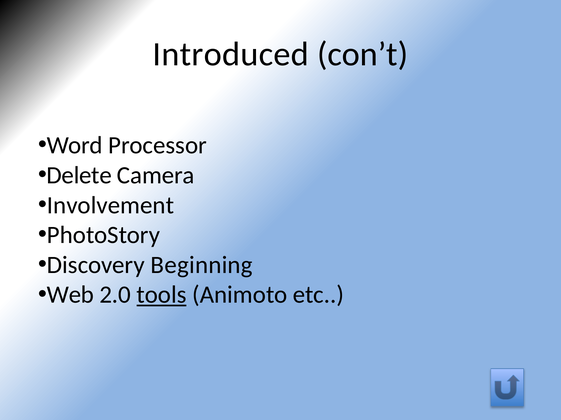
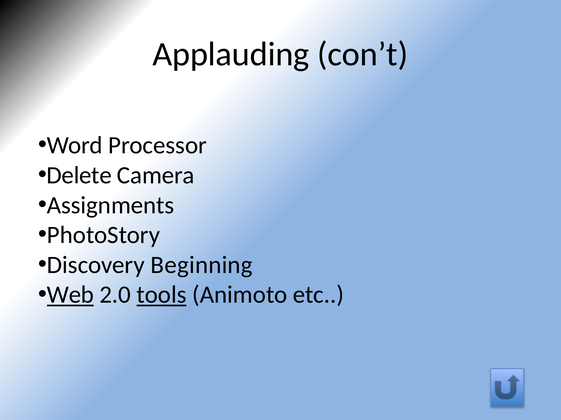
Introduced: Introduced -> Applauding (231, 54)
Involvement: Involvement -> Assignments (111, 206)
Web underline: none -> present (70, 295)
